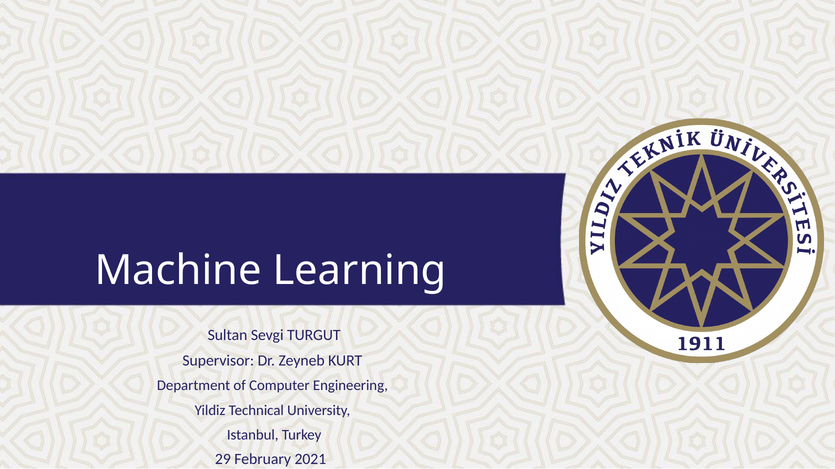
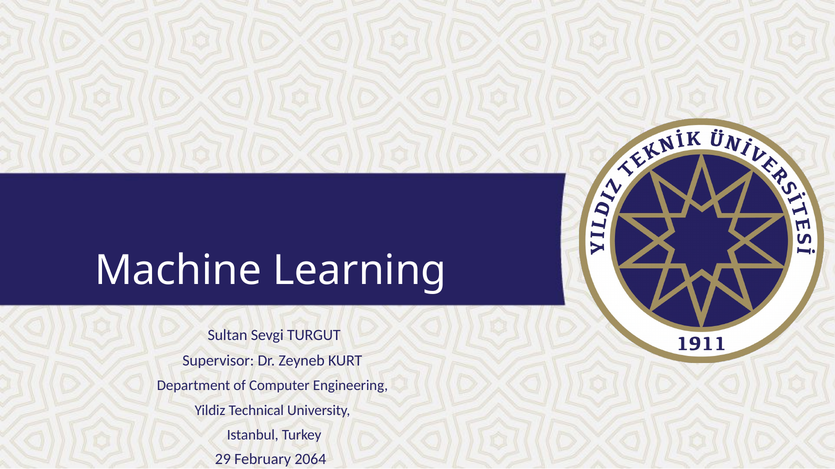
2021: 2021 -> 2064 (310, 460)
